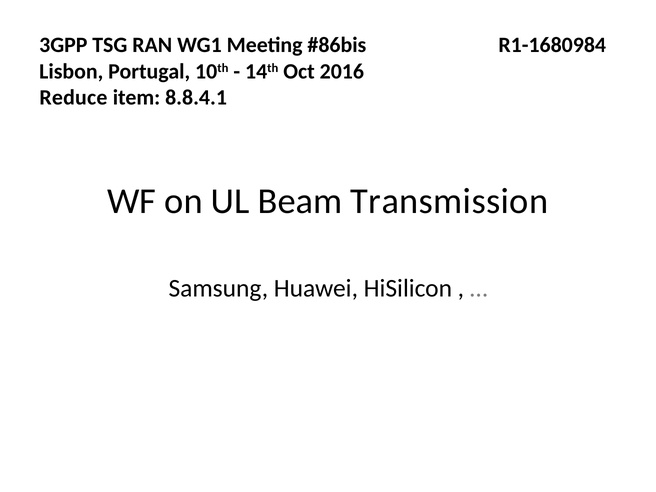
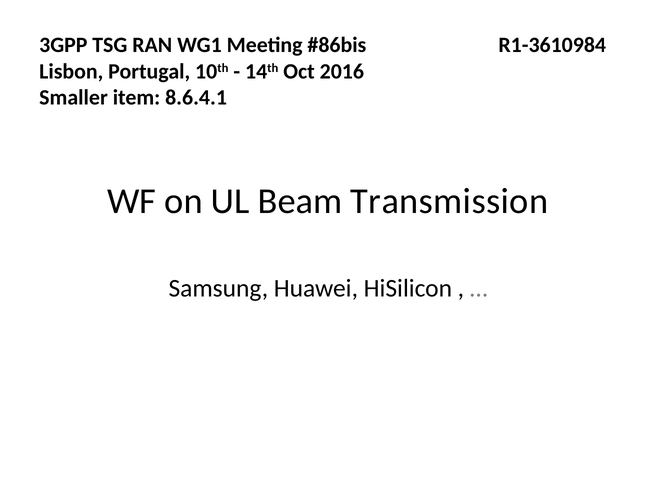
R1-1680984: R1-1680984 -> R1-3610984 (552, 45)
Reduce: Reduce -> Smaller (74, 98)
8.8.4.1: 8.8.4.1 -> 8.6.4.1 (196, 98)
